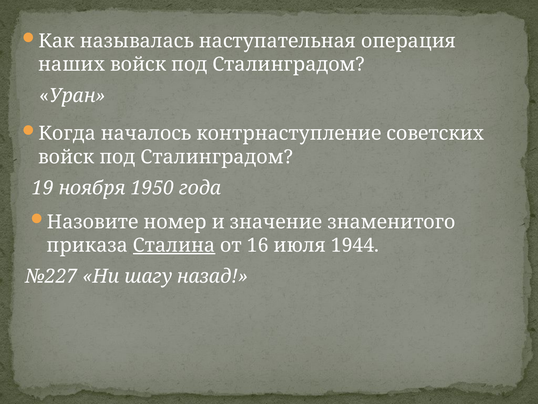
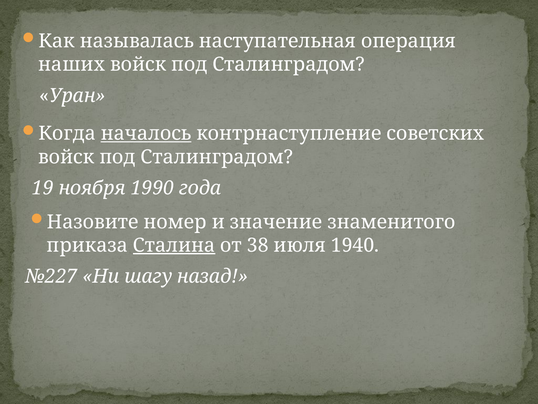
началось underline: none -> present (146, 133)
1950: 1950 -> 1990 (152, 188)
16: 16 -> 38 (258, 245)
1944: 1944 -> 1940 (355, 245)
